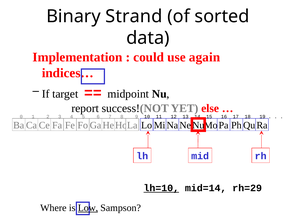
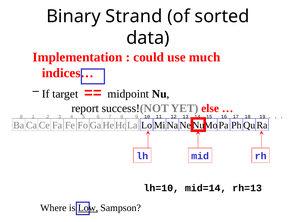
again: again -> much (205, 57)
lh=10 underline: present -> none (161, 188)
rh=29: rh=29 -> rh=13 (247, 188)
